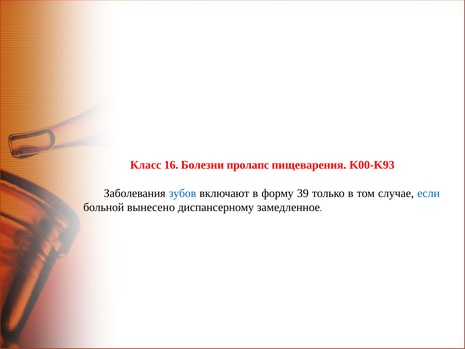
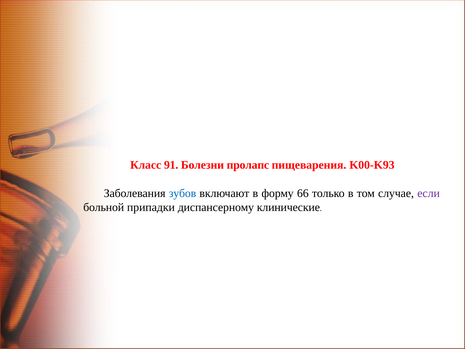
16: 16 -> 91 (171, 165)
39: 39 -> 66 (303, 193)
если colour: blue -> purple (429, 193)
вынесено: вынесено -> припадки (151, 207)
замедленное: замедленное -> клинические (288, 207)
